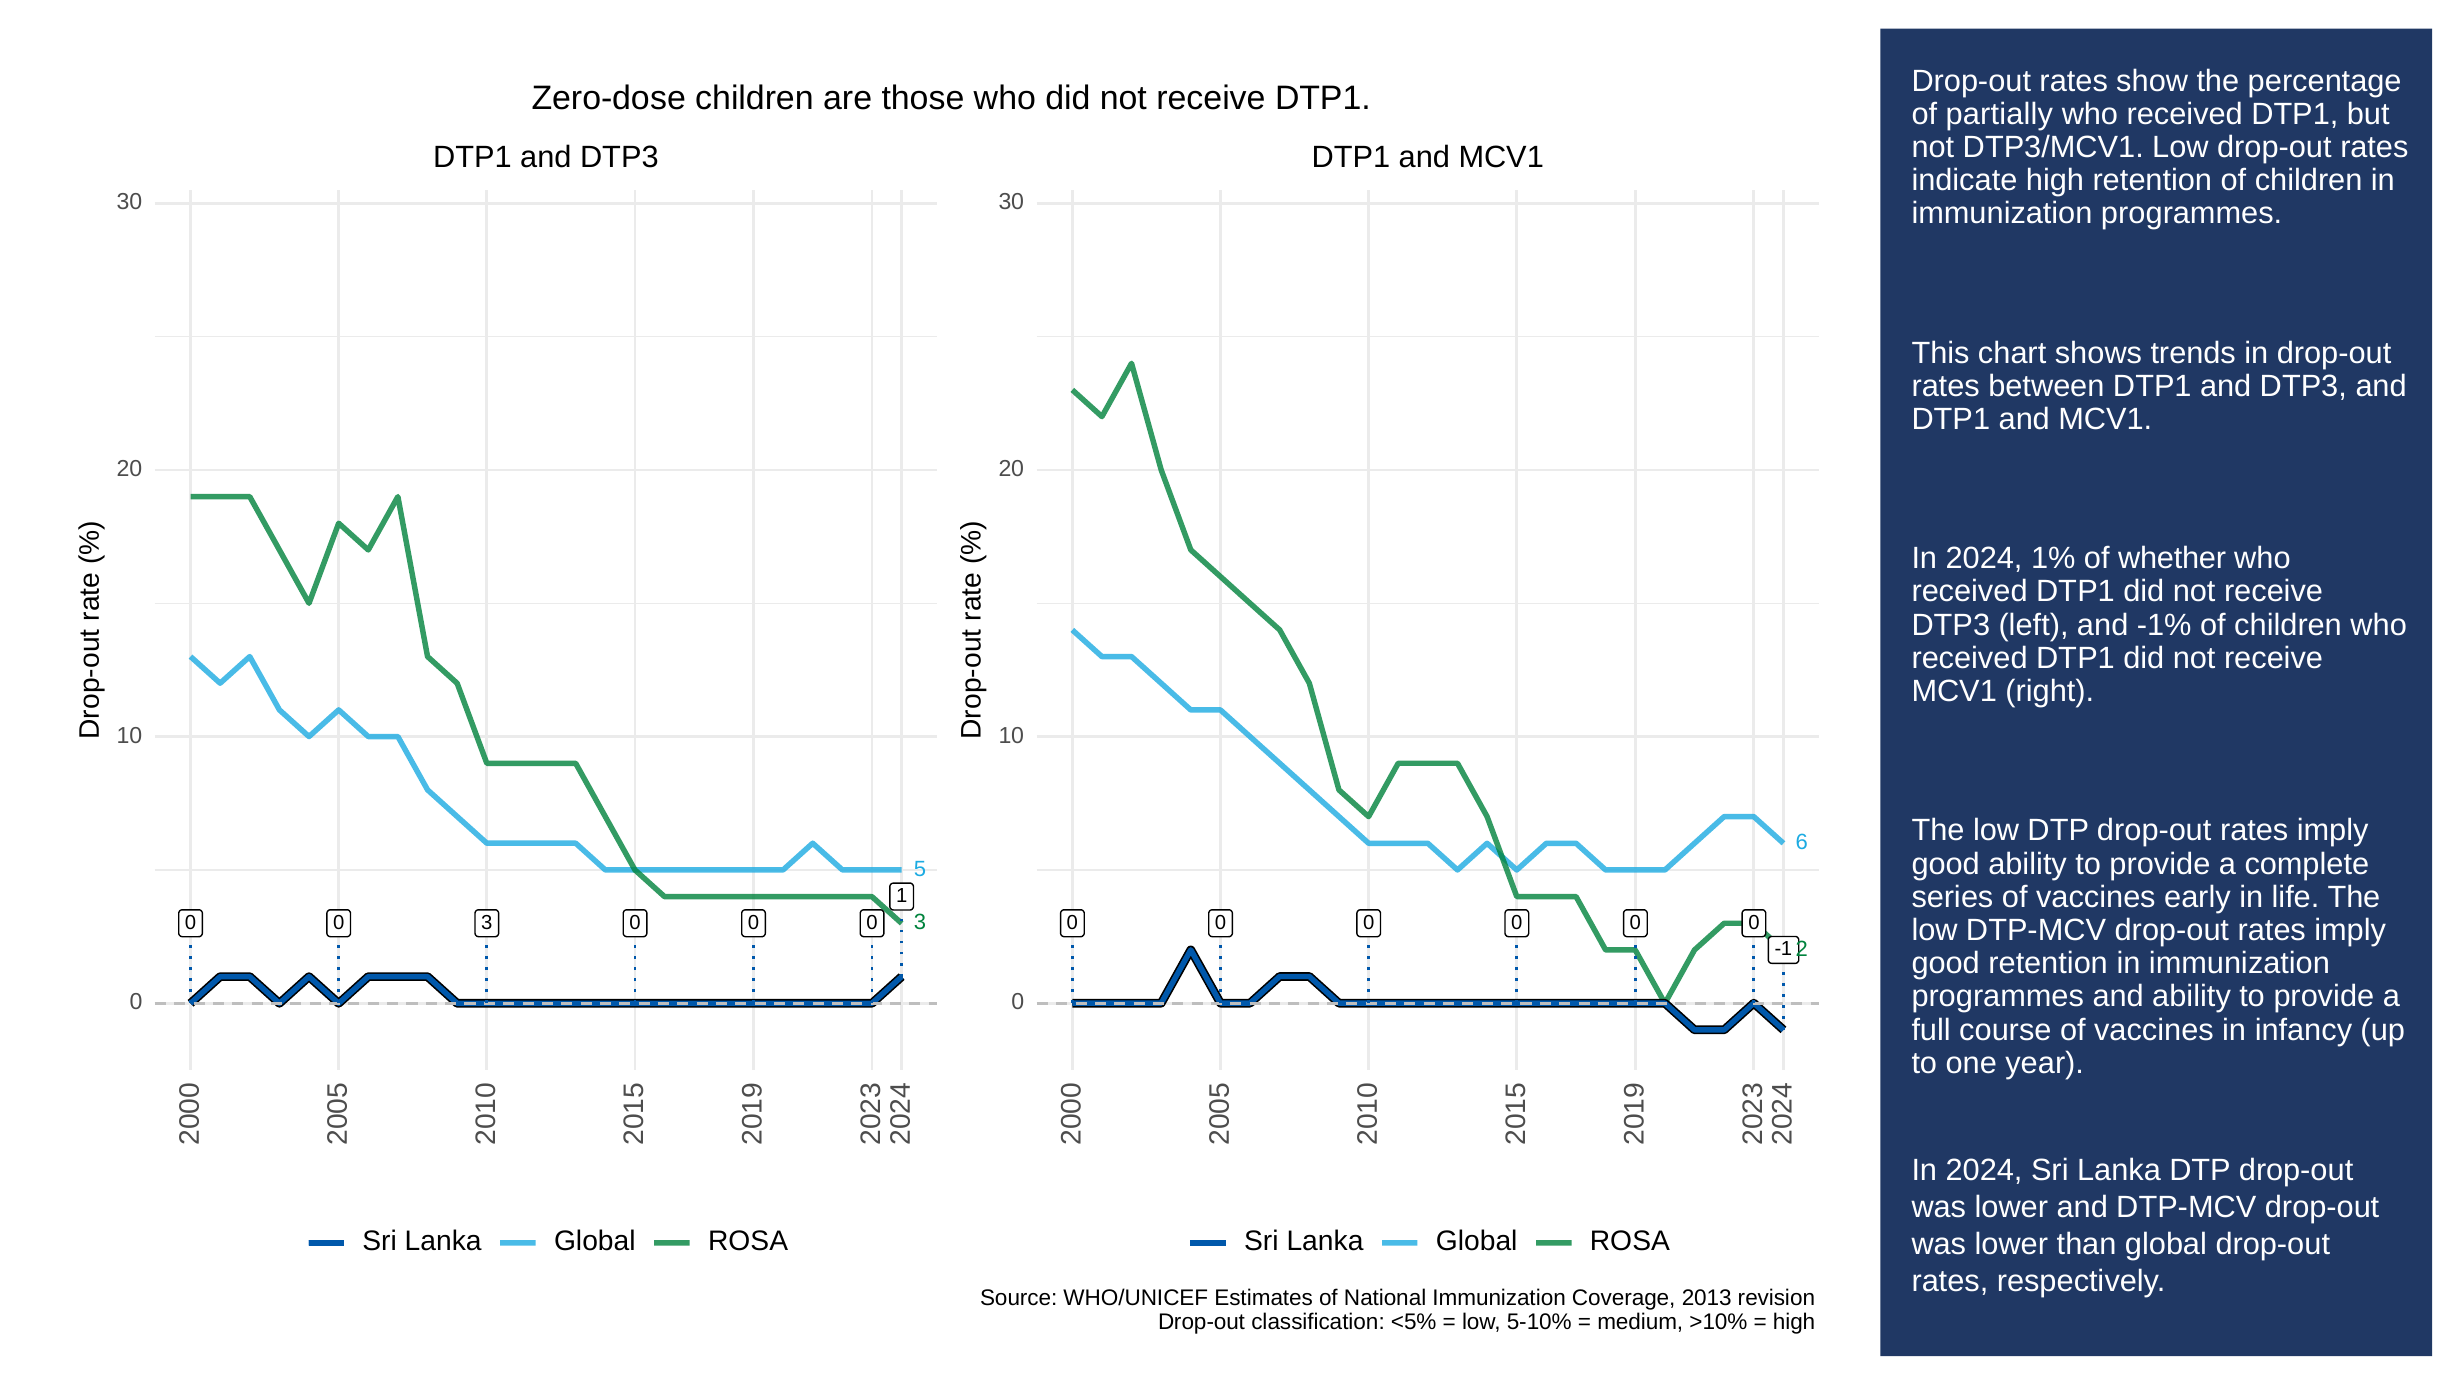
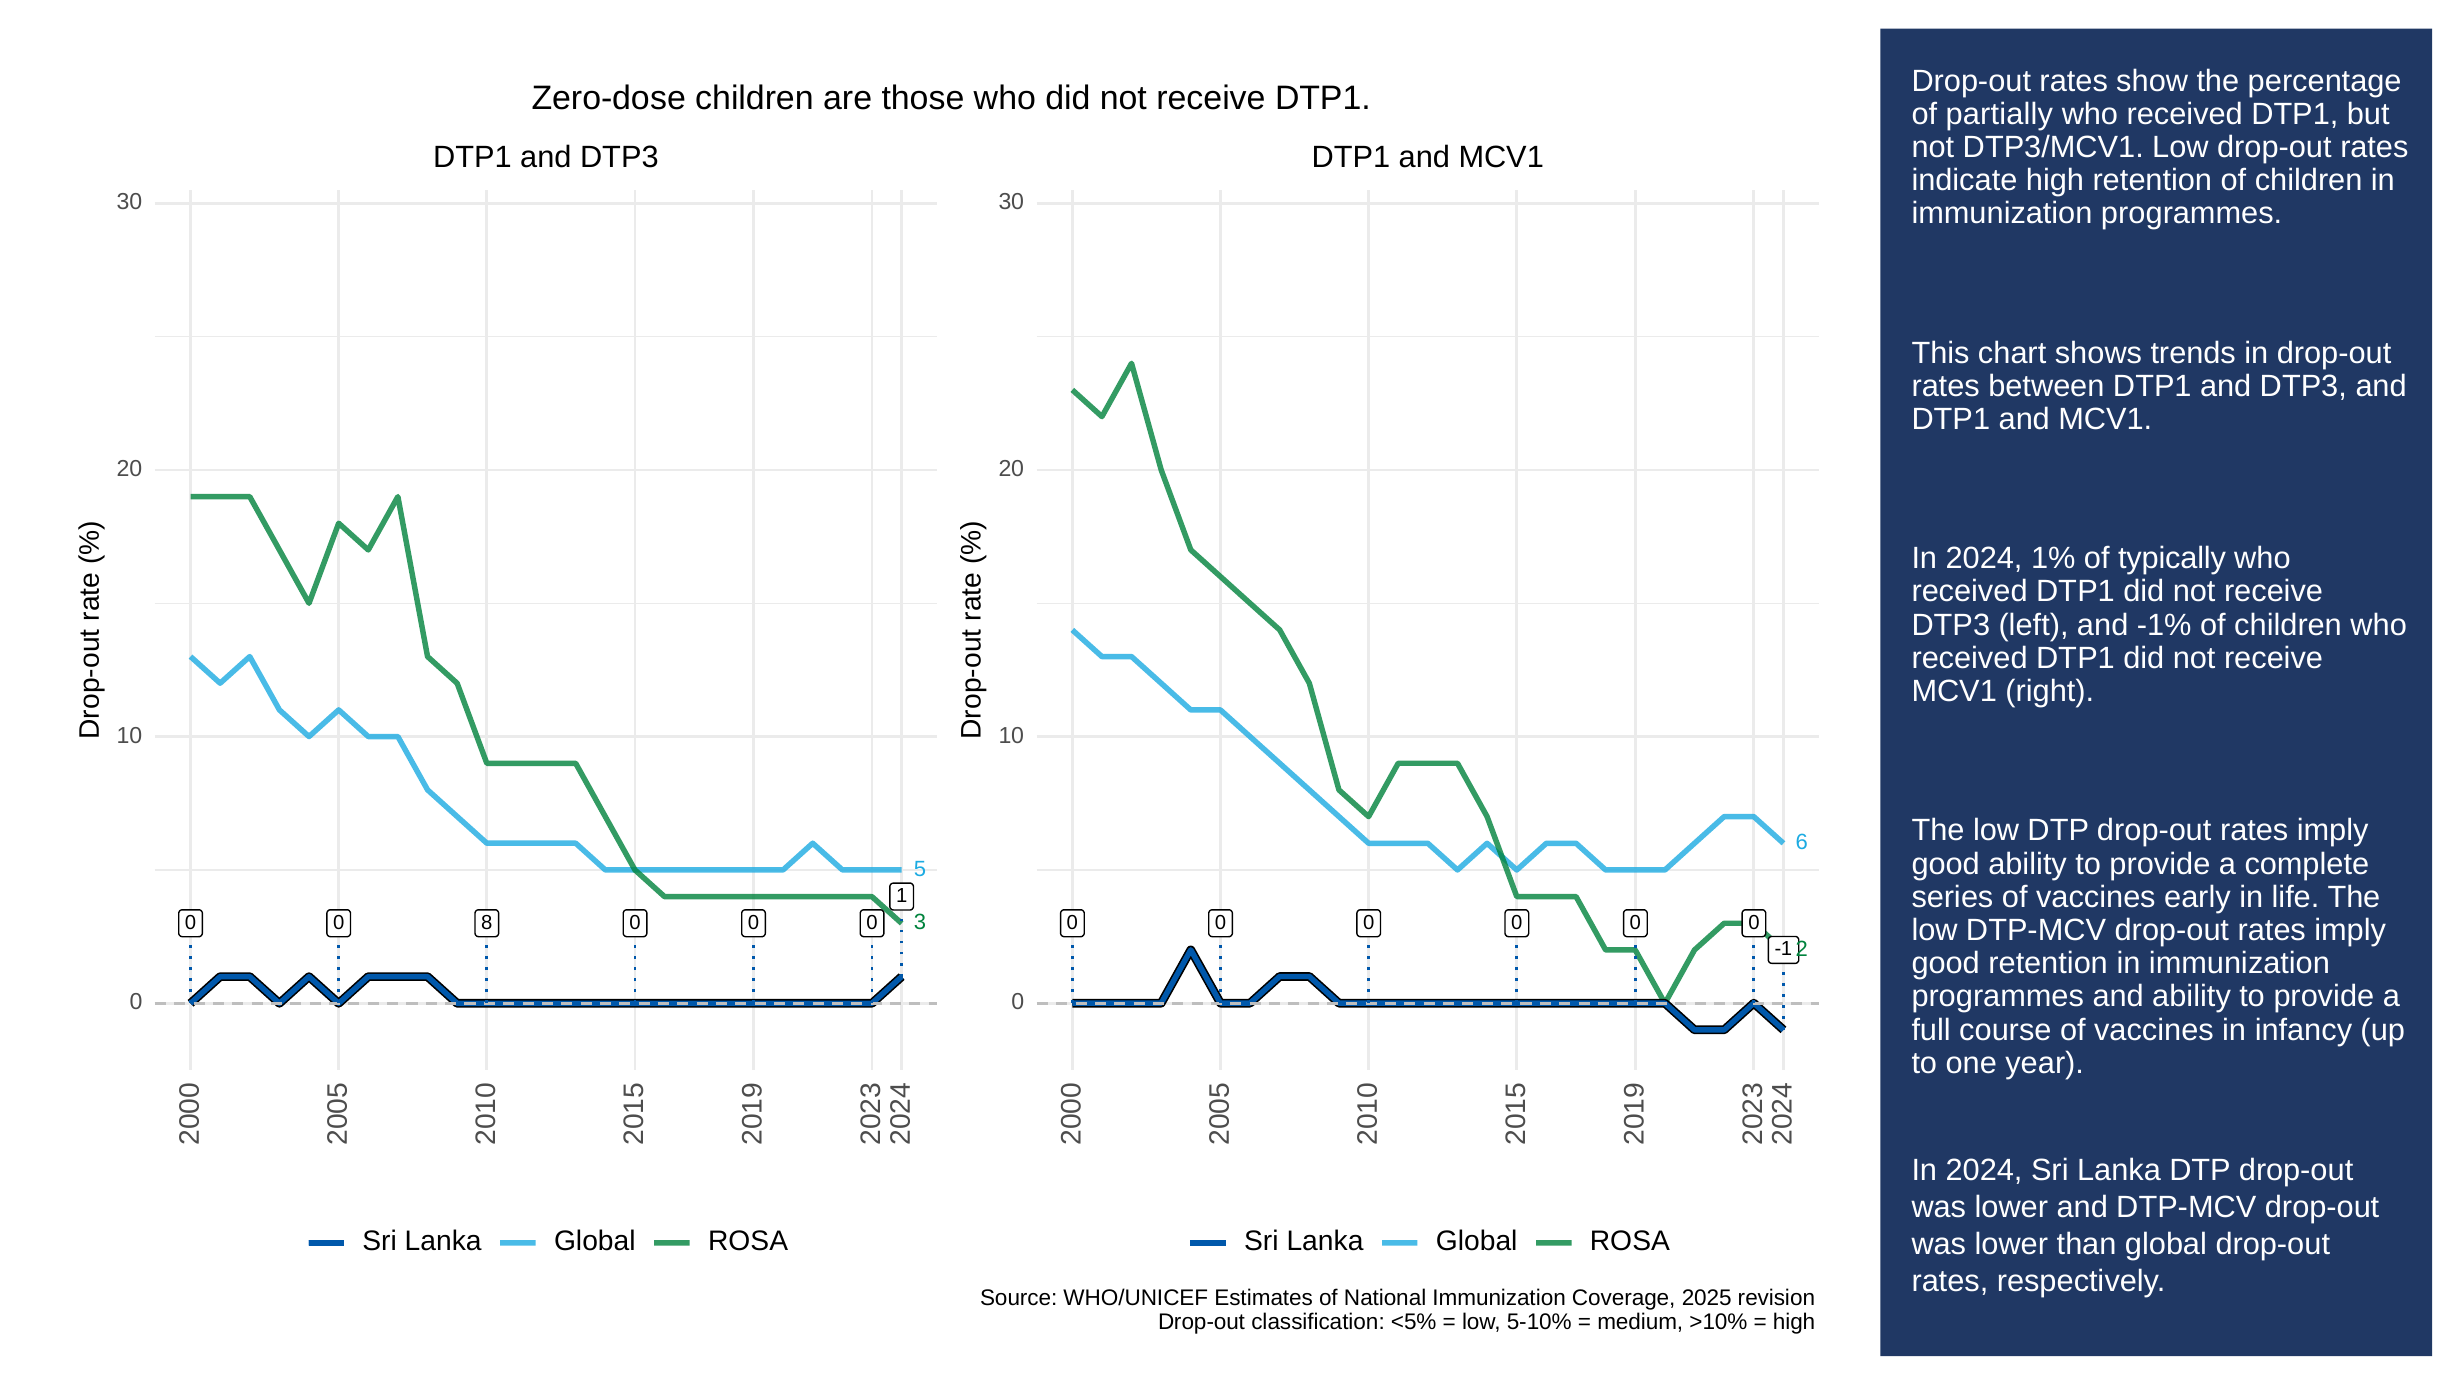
whether: whether -> typically (2172, 559)
0 3: 3 -> 8 (487, 923)
2013: 2013 -> 2025 (1707, 1298)
